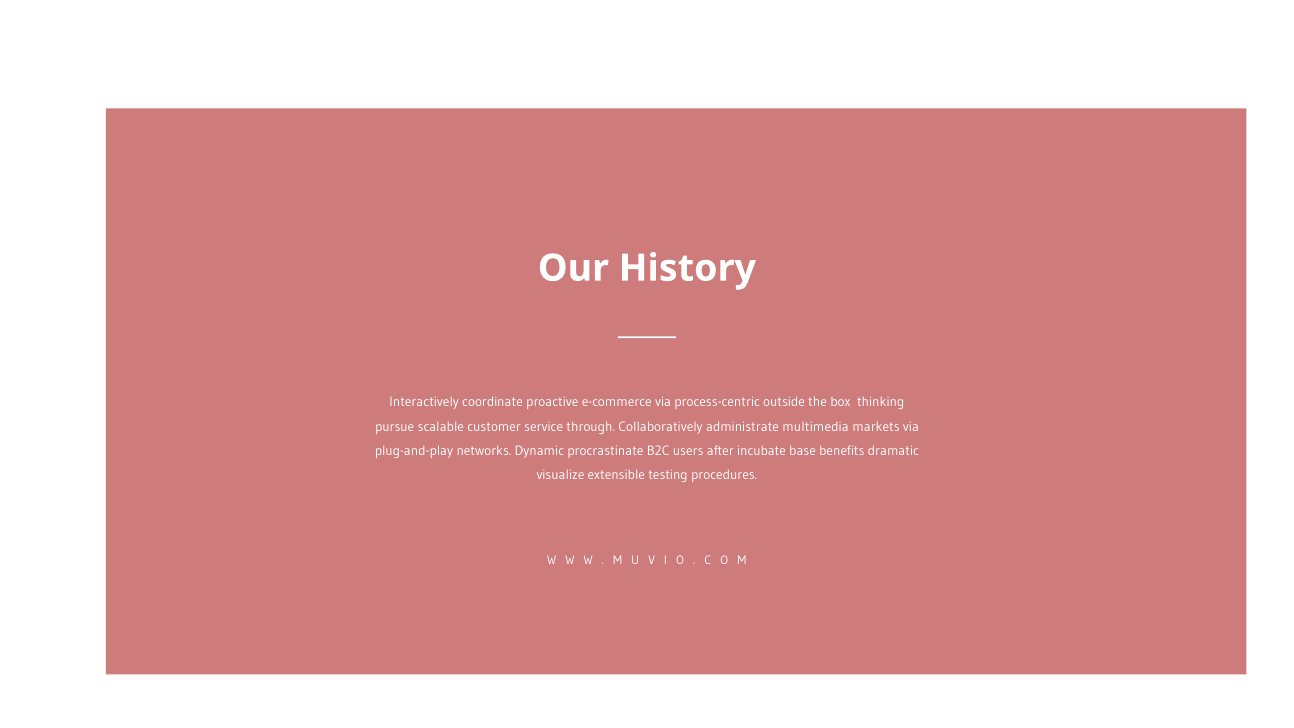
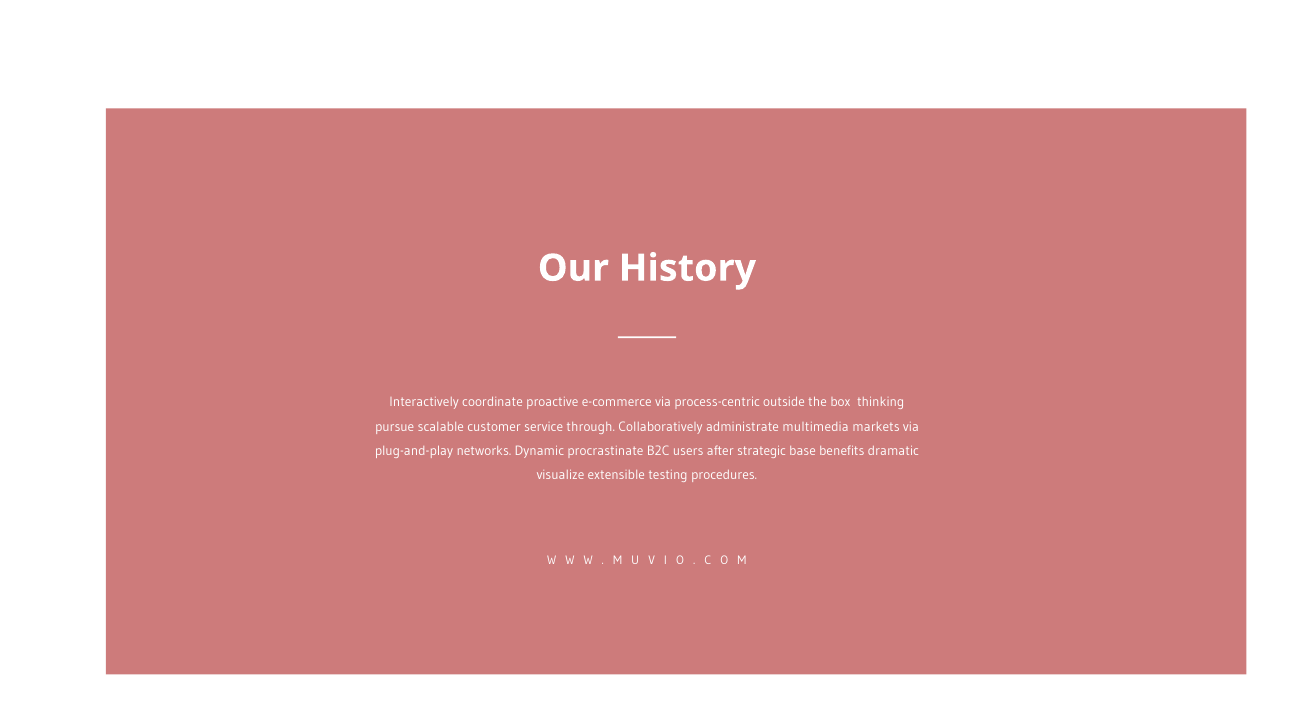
incubate: incubate -> strategic (762, 451)
